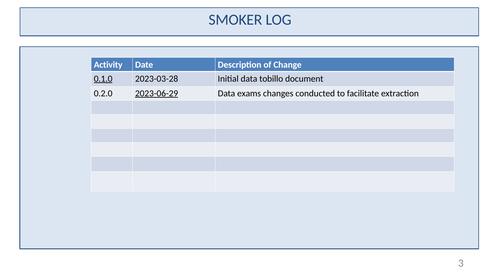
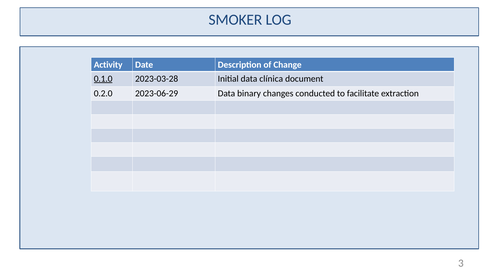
tobillo: tobillo -> clínica (271, 79)
2023-06-29 underline: present -> none (157, 93)
exams: exams -> binary (249, 93)
